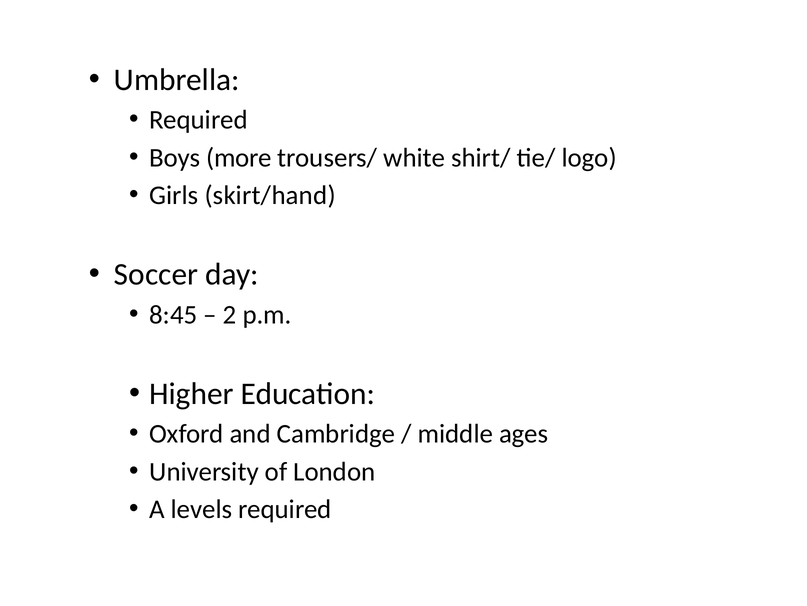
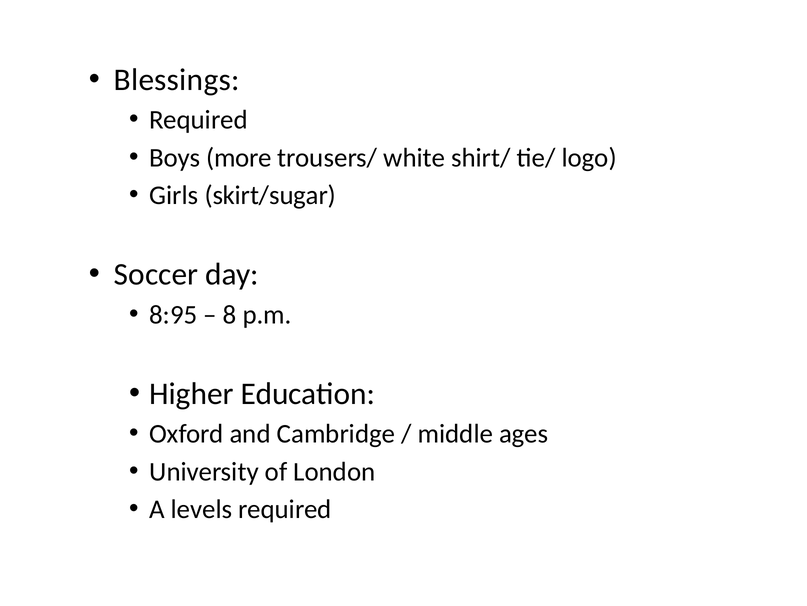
Umbrella: Umbrella -> Blessings (177, 80)
skirt/hand: skirt/hand -> skirt/sugar (270, 195)
8:45: 8:45 -> 8:95 (173, 314)
2: 2 -> 8 (230, 314)
